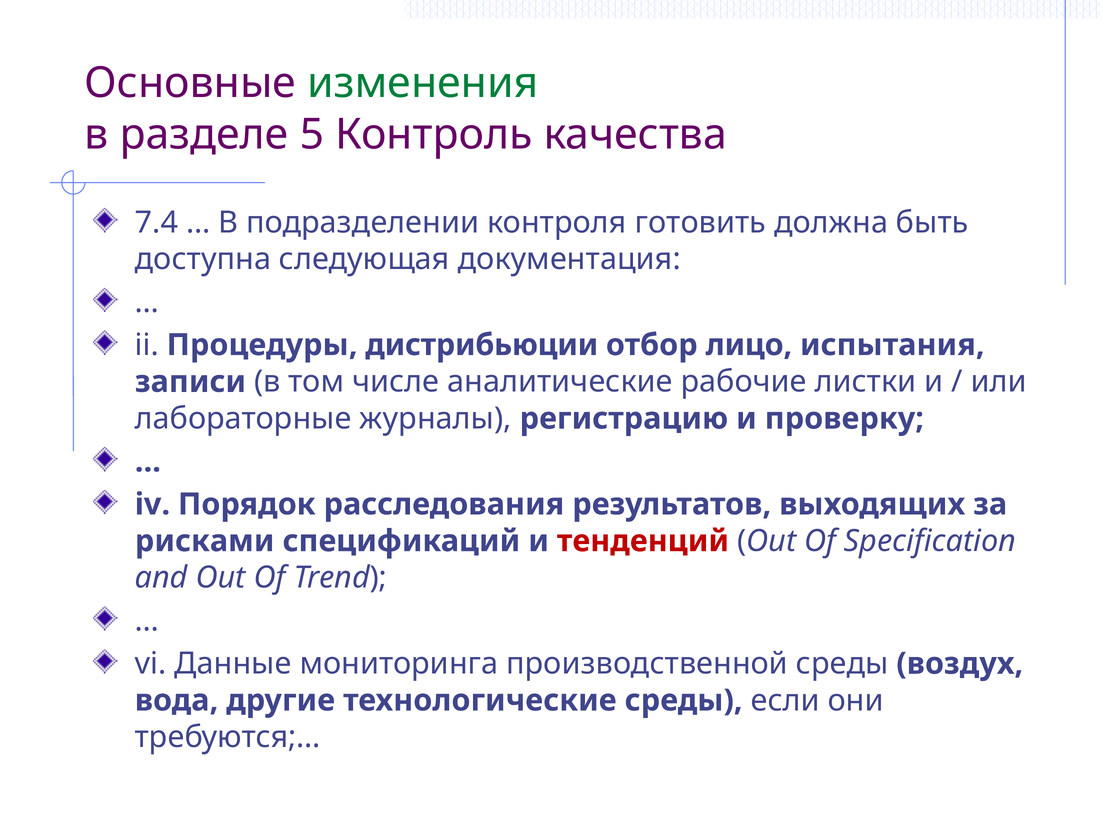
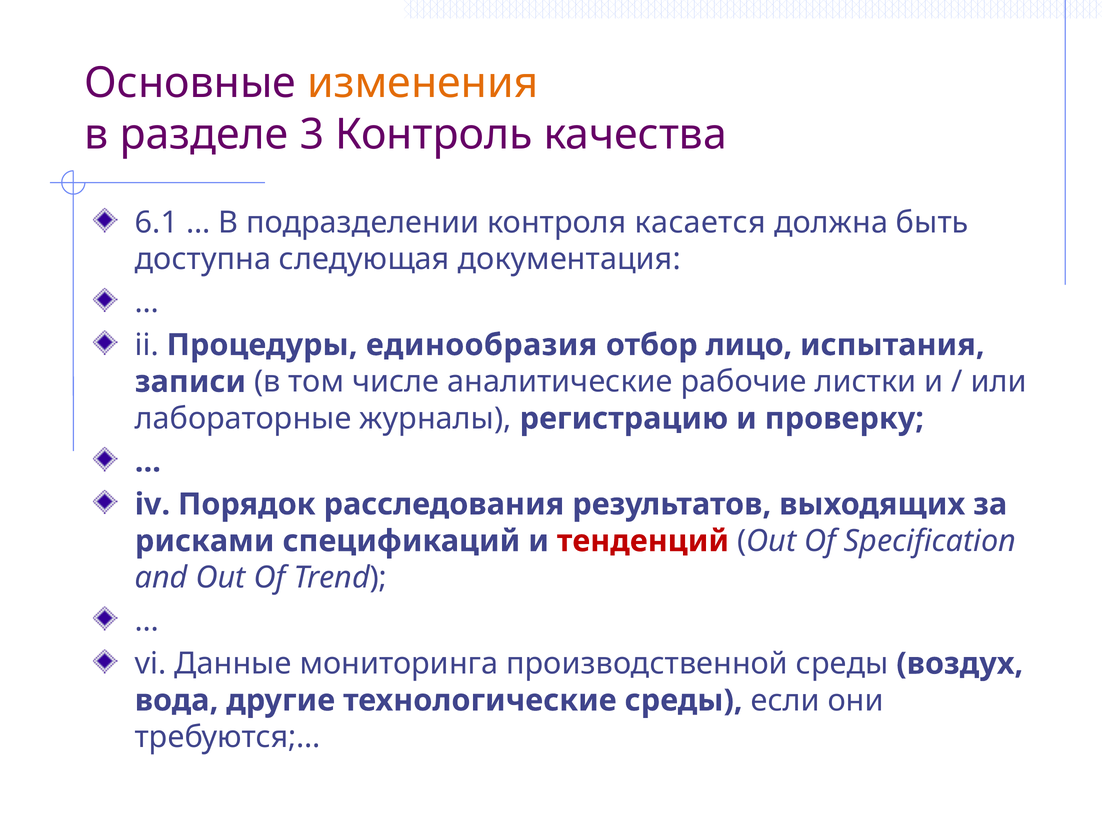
изменения colour: green -> orange (423, 83)
5: 5 -> 3 (312, 134)
7.4: 7.4 -> 6.1 (156, 222)
готовить: готовить -> касается (700, 222)
дистрибьюции: дистрибьюции -> единообразия (482, 345)
